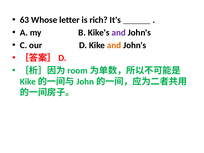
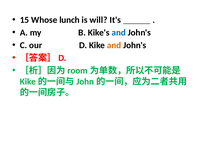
63: 63 -> 15 (24, 20)
letter: letter -> lunch (69, 20)
rich: rich -> will (98, 20)
and colour: purple -> blue (119, 33)
